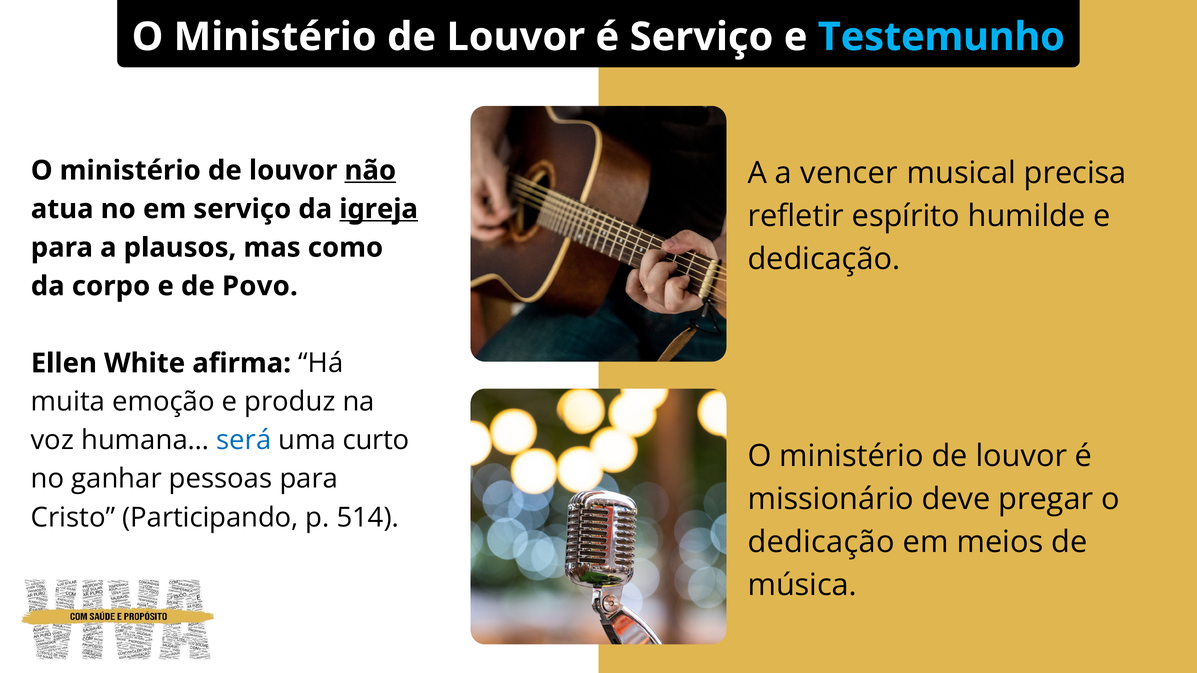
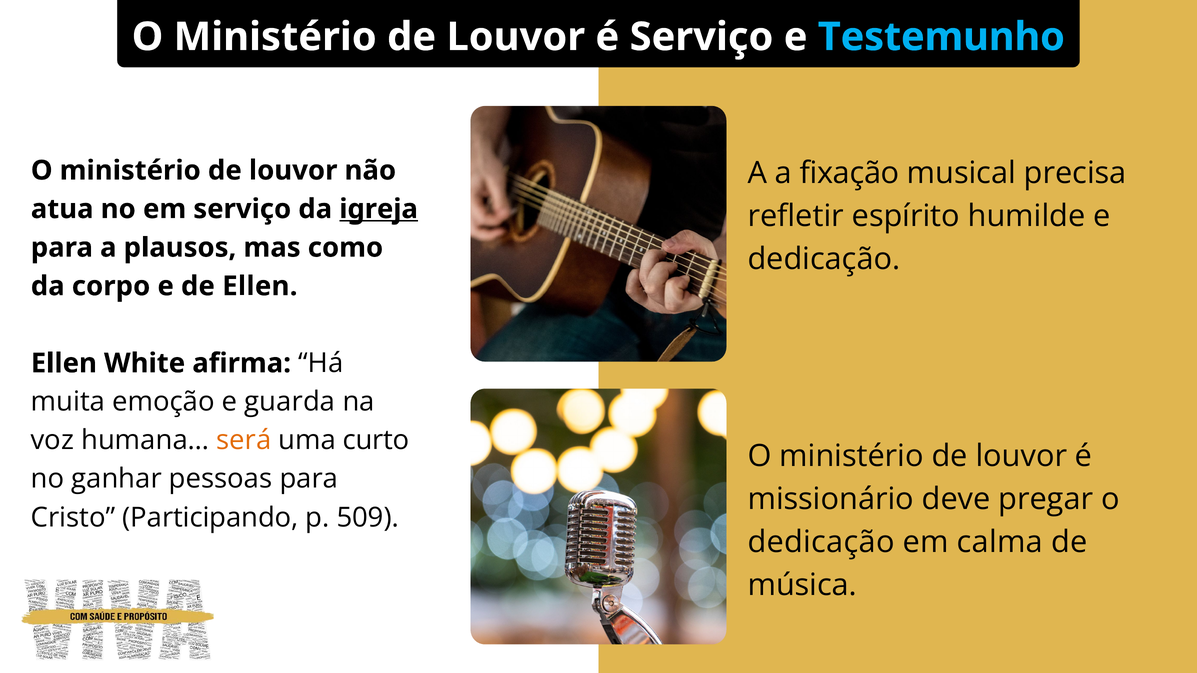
vencer: vencer -> fixação (850, 173)
não underline: present -> none (370, 171)
de Povo: Povo -> Ellen (260, 286)
produz: produz -> guarda (290, 402)
será colour: blue -> orange (244, 441)
514: 514 -> 509 (368, 518)
meios: meios -> calma (1000, 542)
